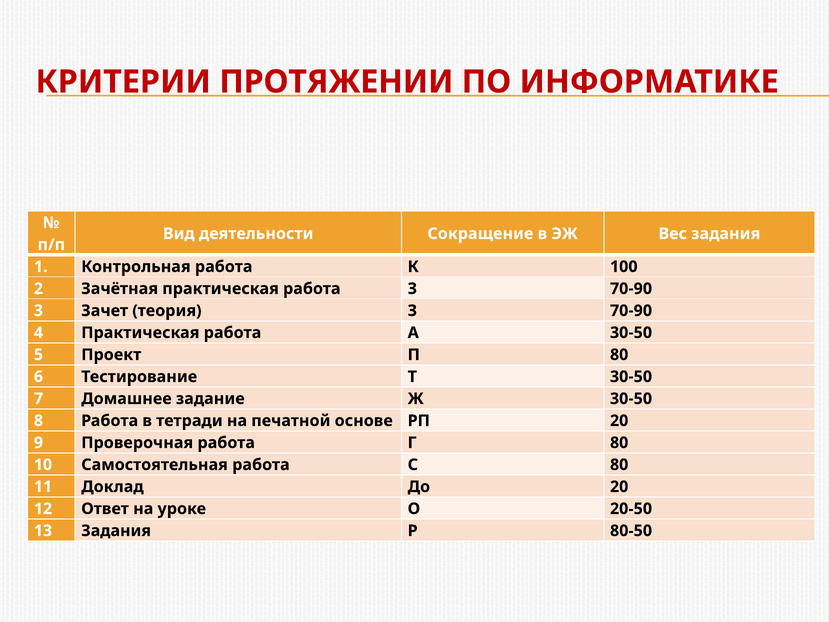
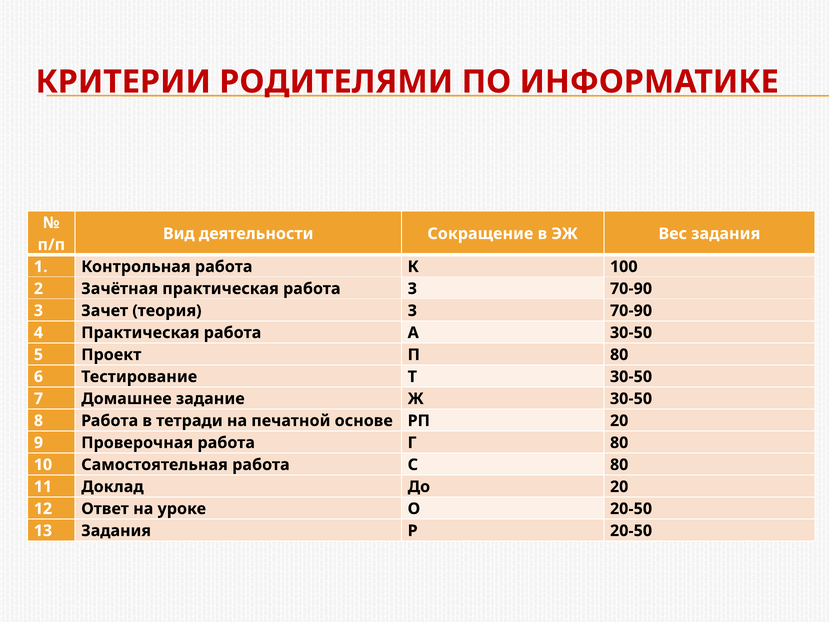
ПРОТЯЖЕНИИ: ПРОТЯЖЕНИИ -> РОДИТЕЛЯМИ (336, 82)
Р 80-50: 80-50 -> 20-50 (631, 531)
